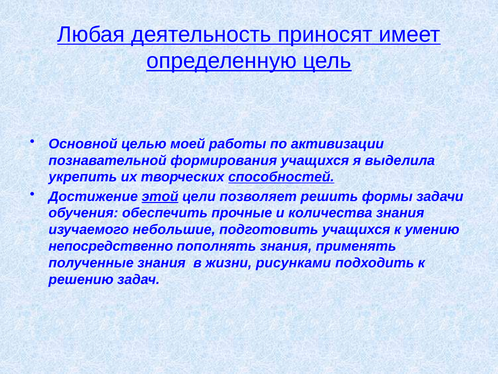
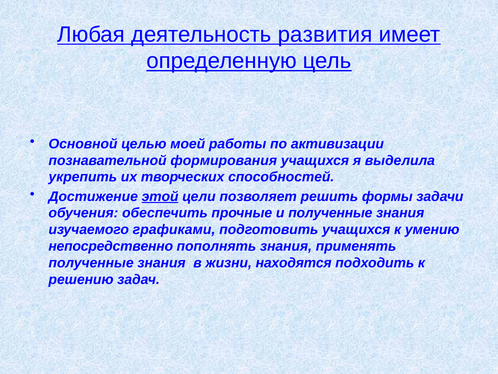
приносят: приносят -> развития (325, 34)
способностей underline: present -> none (281, 177)
и количества: количества -> полученные (330, 213)
небольшие: небольшие -> графиками (174, 229)
рисунками: рисунками -> находятся (294, 263)
